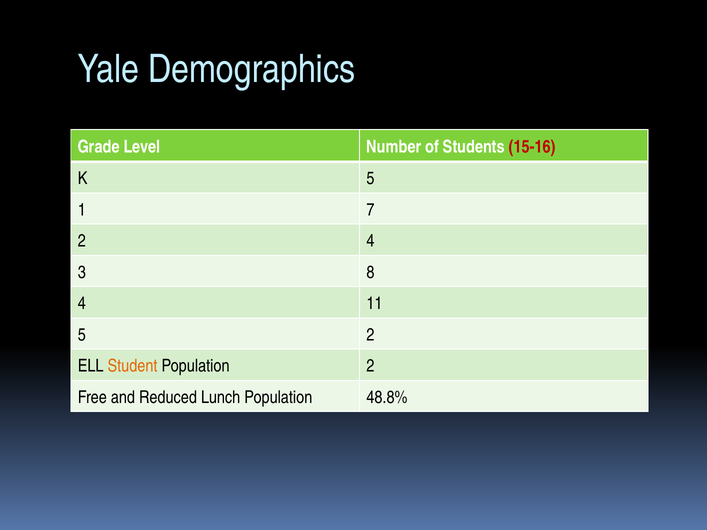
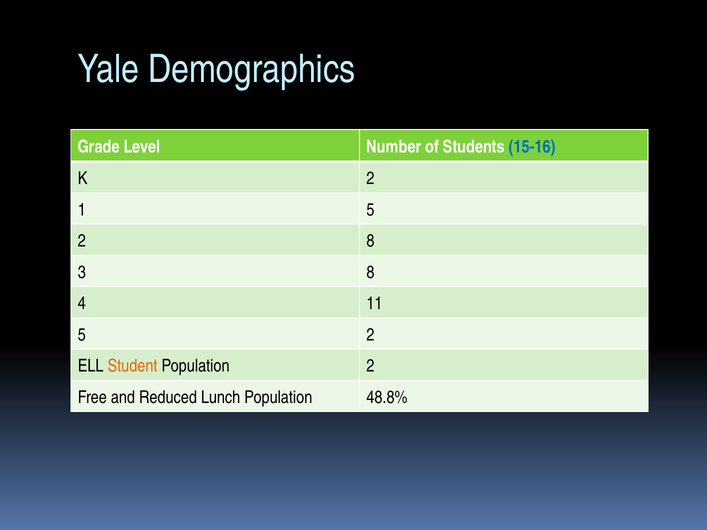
15-16 colour: red -> blue (532, 147)
K 5: 5 -> 2 (370, 179)
1 7: 7 -> 5 (370, 210)
2 4: 4 -> 8 (370, 241)
